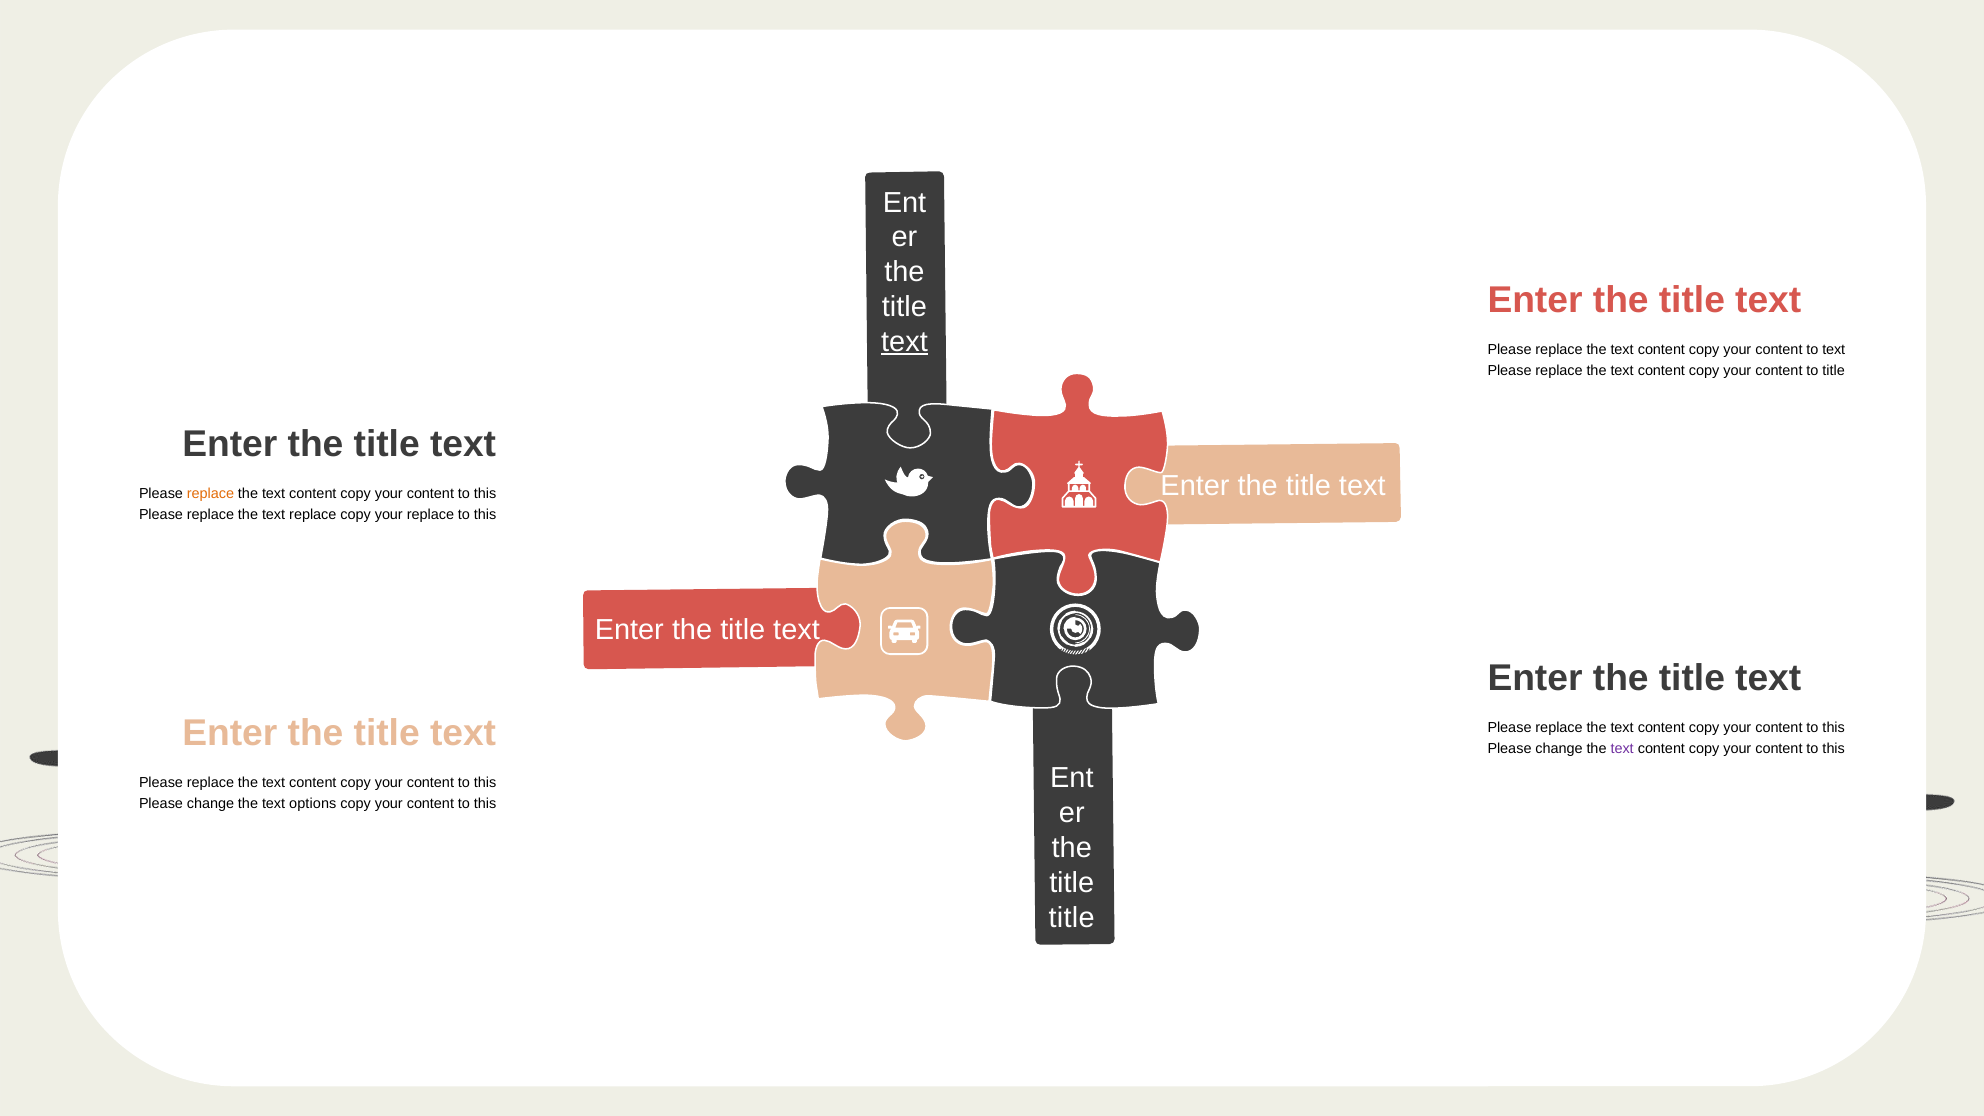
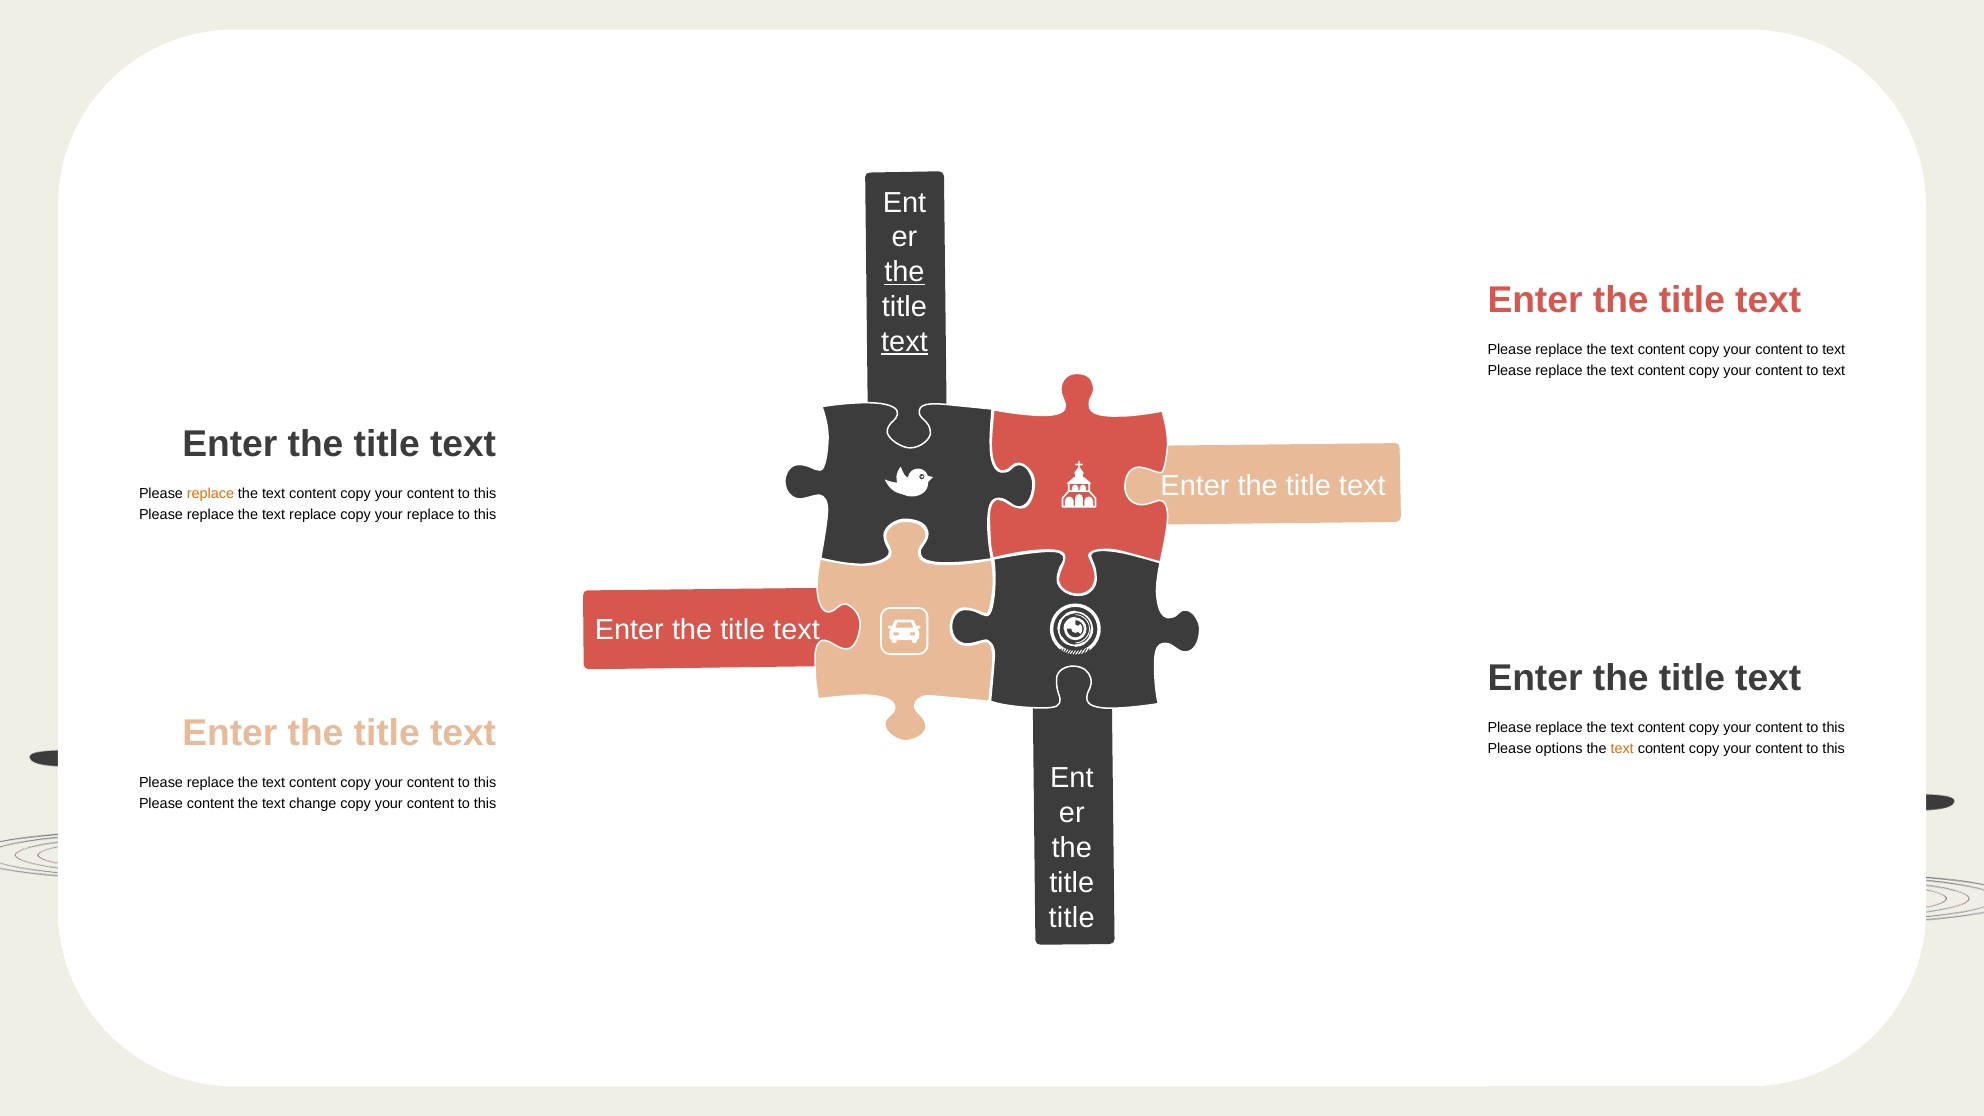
the underline: none -> present (904, 272)
title: title -> text (1834, 370)
change: change -> options (1559, 749)
text colour: purple -> orange (1622, 749)
change: change -> content (211, 804)
options: options -> change (313, 804)
